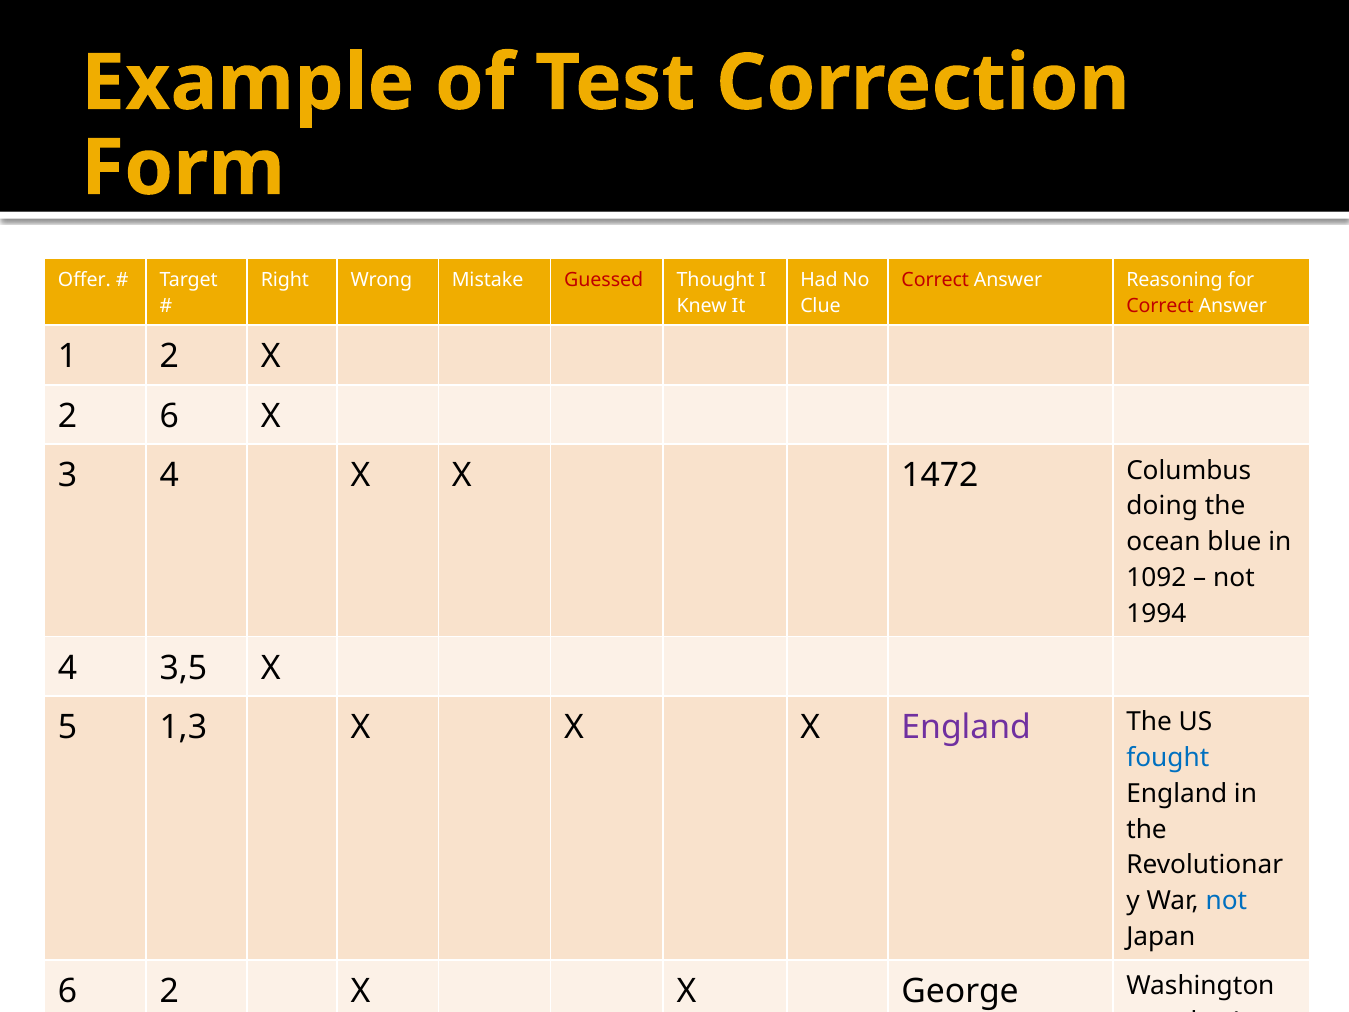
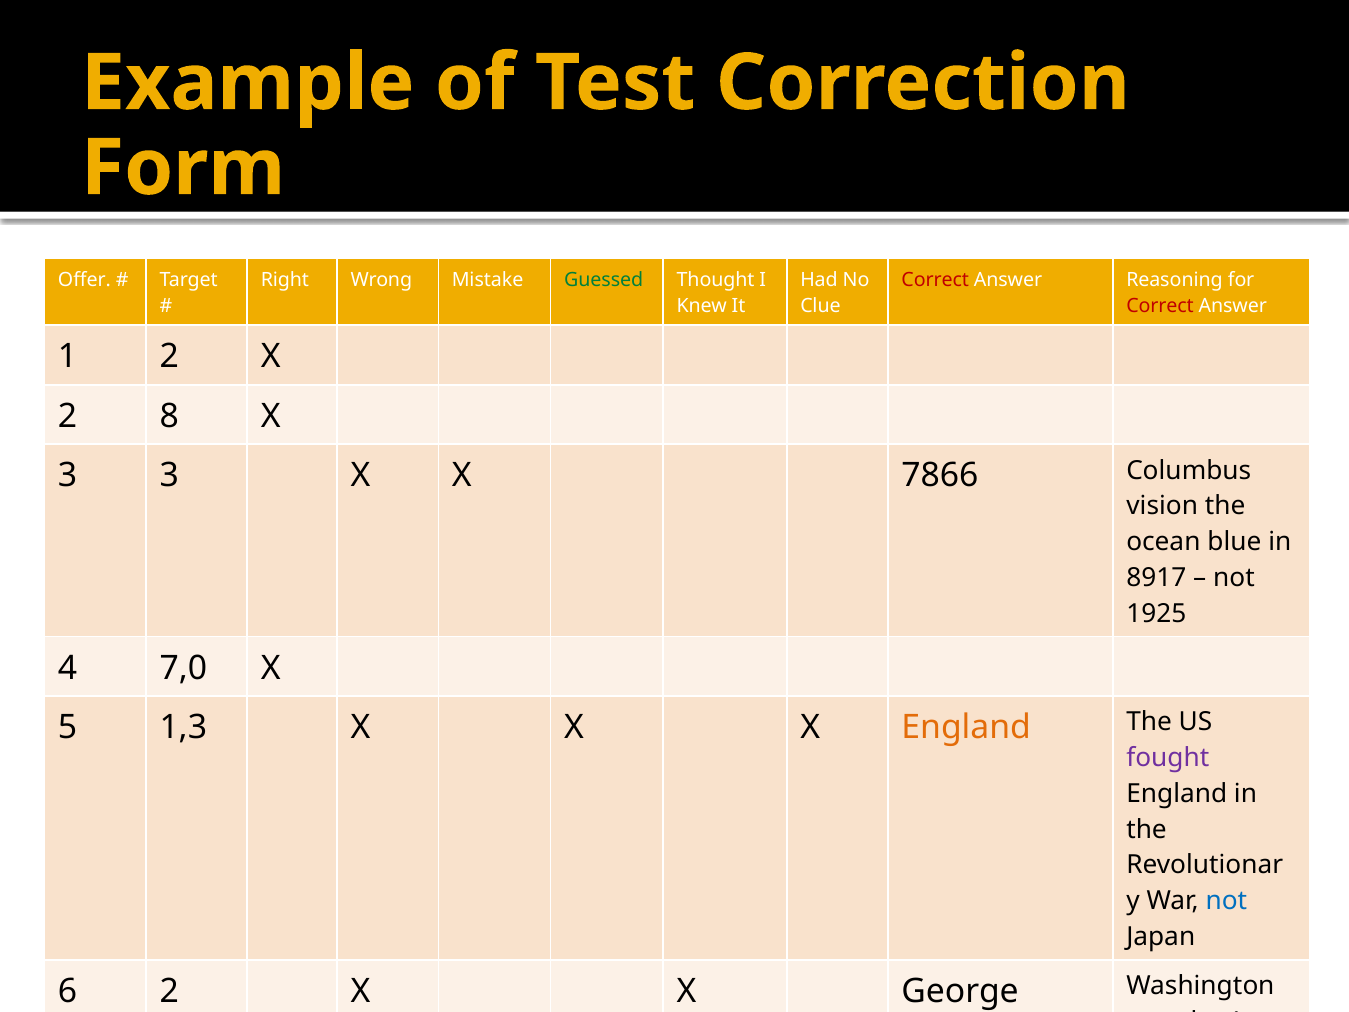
Guessed colour: red -> green (604, 280)
2 6: 6 -> 8 (169, 416)
3 4: 4 -> 3 (169, 476)
1472: 1472 -> 7866 (940, 476)
doing: doing -> vision (1162, 506)
1092: 1092 -> 8917 (1156, 577)
1994: 1994 -> 1925 (1156, 613)
3,5: 3,5 -> 7,0 (183, 668)
England colour: purple -> orange (966, 727)
fought colour: blue -> purple (1168, 758)
